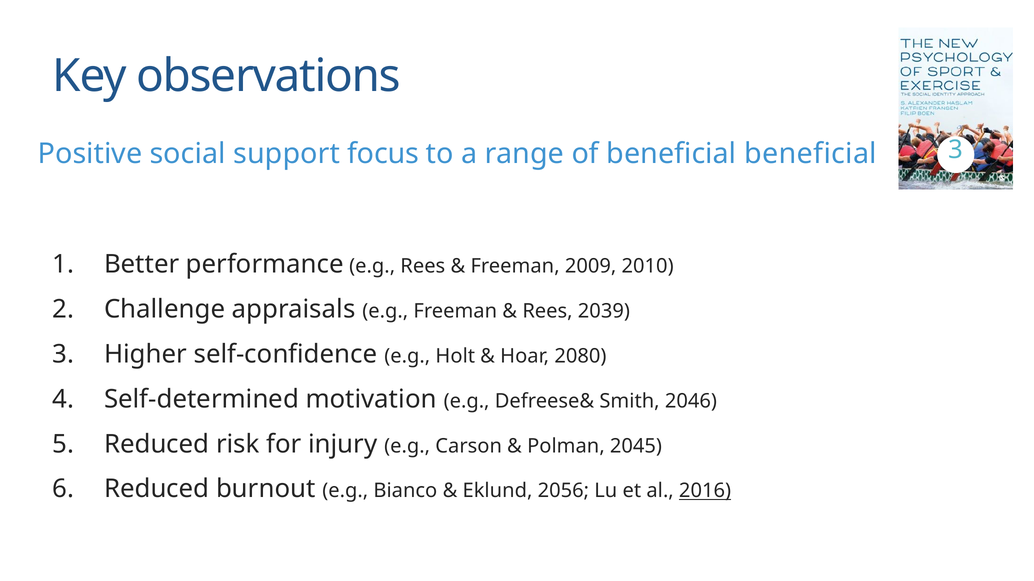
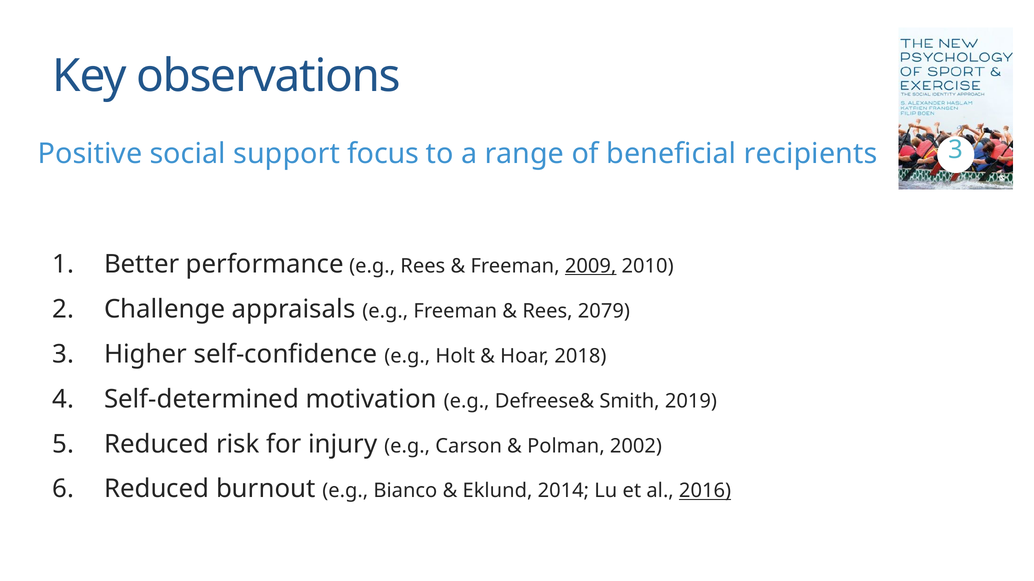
beneficial beneficial: beneficial -> recipients (811, 154)
2009 underline: none -> present (591, 266)
2039: 2039 -> 2079 (604, 311)
2080: 2080 -> 2018 (580, 356)
2046: 2046 -> 2019 (691, 401)
2045: 2045 -> 2002 (636, 446)
2056: 2056 -> 2014 (563, 491)
